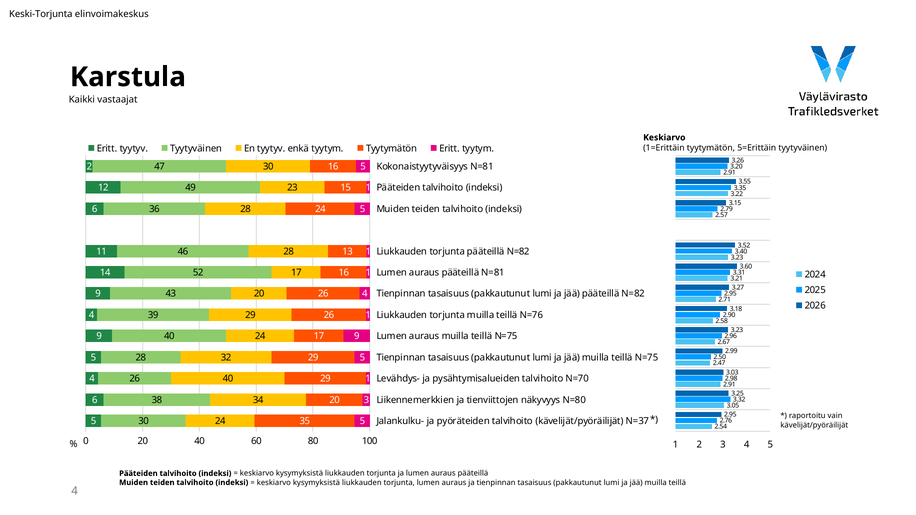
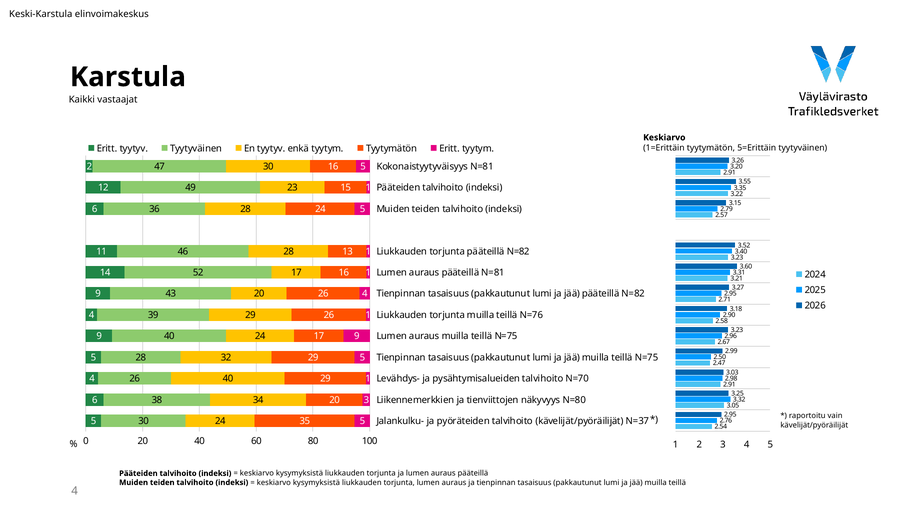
Keski-Torjunta: Keski-Torjunta -> Keski-Karstula (41, 14)
